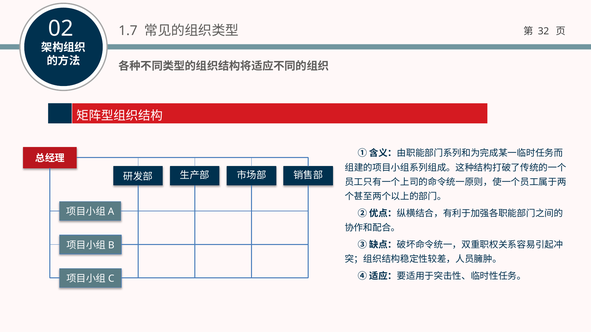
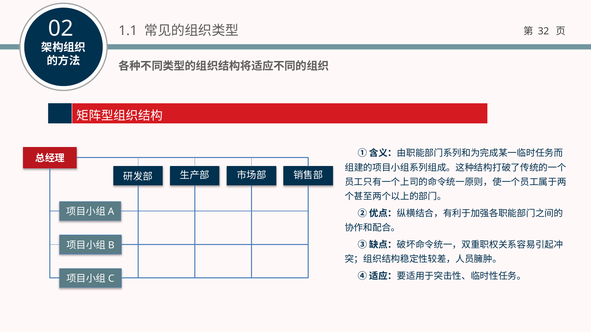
1.7: 1.7 -> 1.1 (128, 31)
